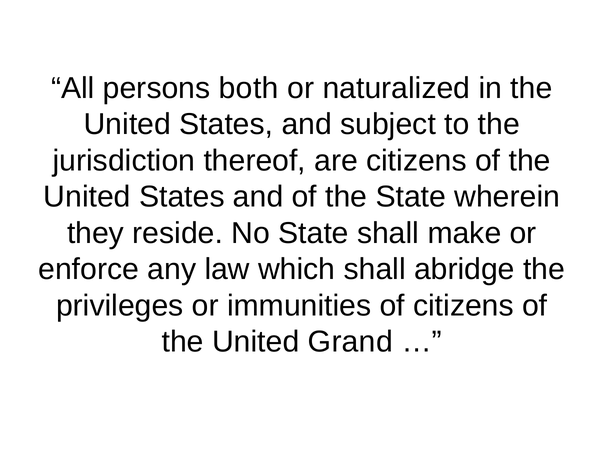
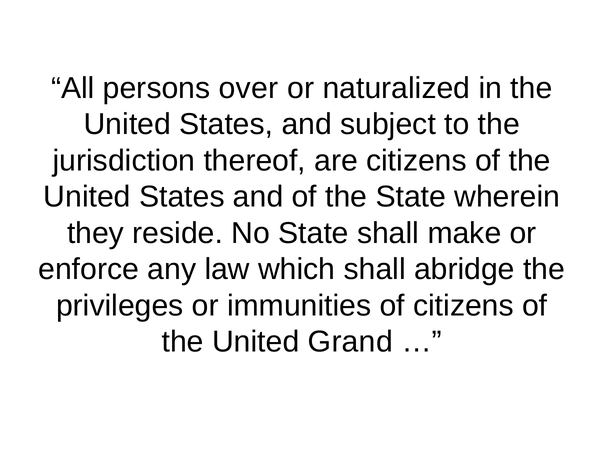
both: both -> over (249, 88)
